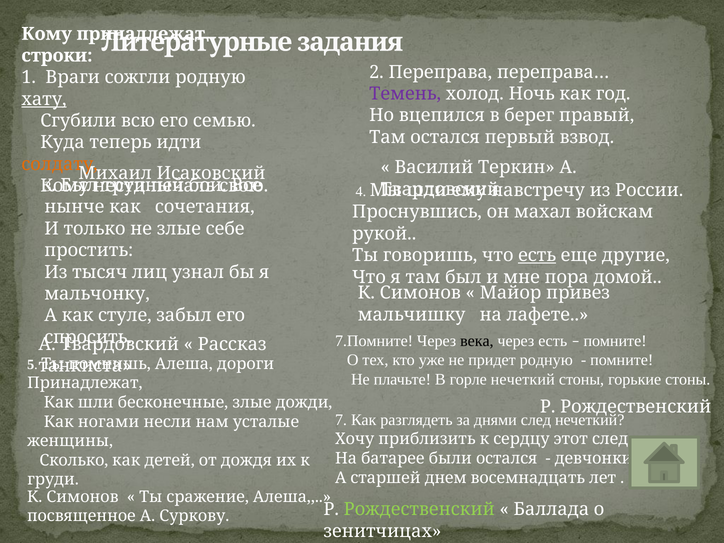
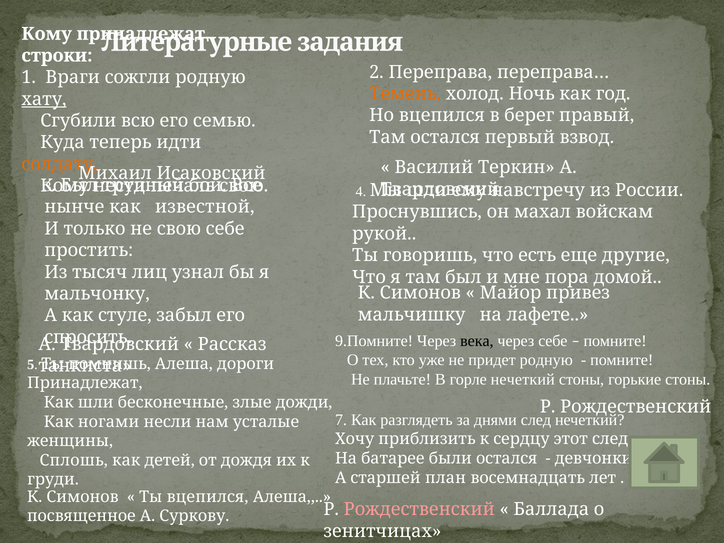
Темень colour: purple -> orange (405, 94)
сочетания: сочетания -> известной (205, 207)
не злые: злые -> свою (179, 229)
есть underline: present -> none (537, 255)
7.Помните: 7.Помните -> 9.Помните (374, 341)
через есть: есть -> себе (553, 341)
Сколько: Сколько -> Сплошь (74, 460)
днем: днем -> план (445, 478)
Ты сражение: сражение -> вцепился (208, 497)
Рождественский colour: light green -> pink (419, 510)
